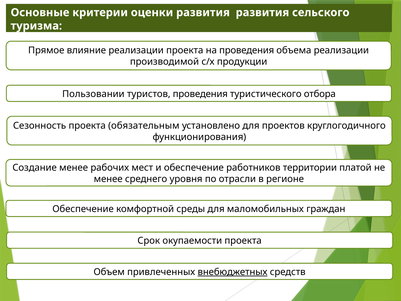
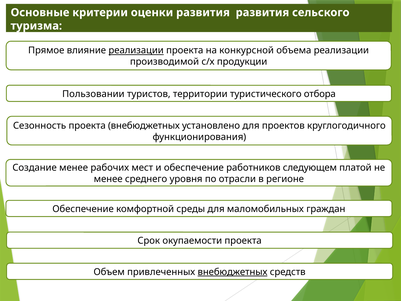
реализации underline: none -> present (136, 50)
на проведения: проведения -> конкурсной (247, 50)
туристов проведения: проведения -> территории (200, 94)
проекта обязательным: обязательным -> внебюджетных (144, 125)
территории: территории -> следующем (310, 168)
